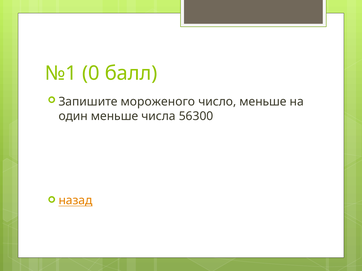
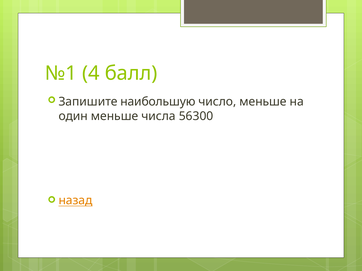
0: 0 -> 4 (91, 73)
мороженого: мороженого -> наибольшую (158, 102)
